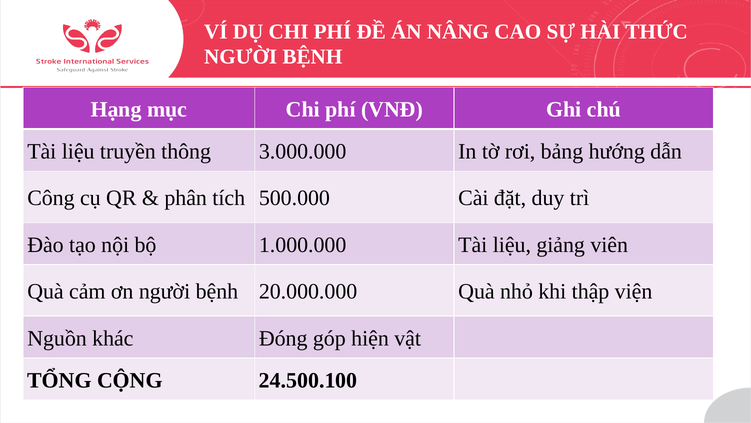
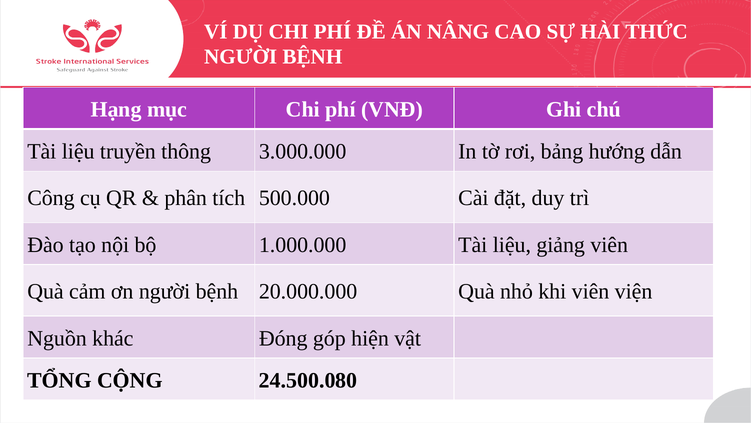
khi thập: thập -> viên (591, 291)
24.500.100: 24.500.100 -> 24.500.080 (308, 380)
